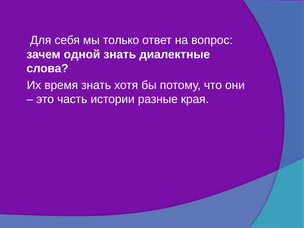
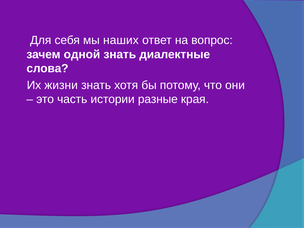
только: только -> наших (121, 40)
время: время -> жизни (61, 85)
